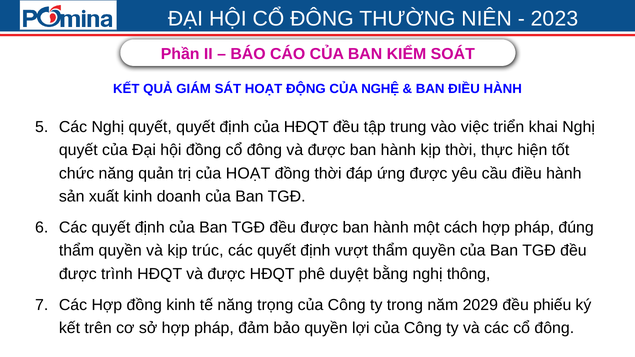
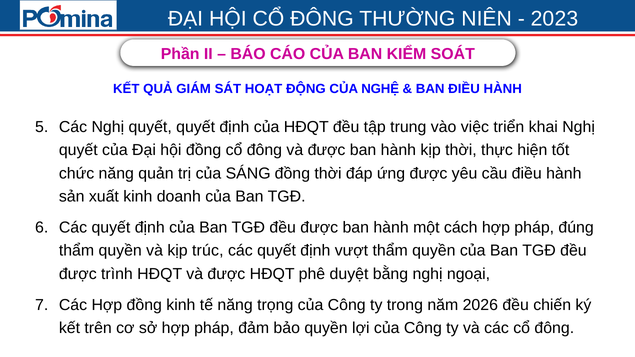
của HOẠT: HOẠT -> SÁNG (248, 173)
thông: thông -> ngoại (469, 274)
2029: 2029 -> 2026 (480, 305)
phiếu: phiếu -> chiến (552, 305)
